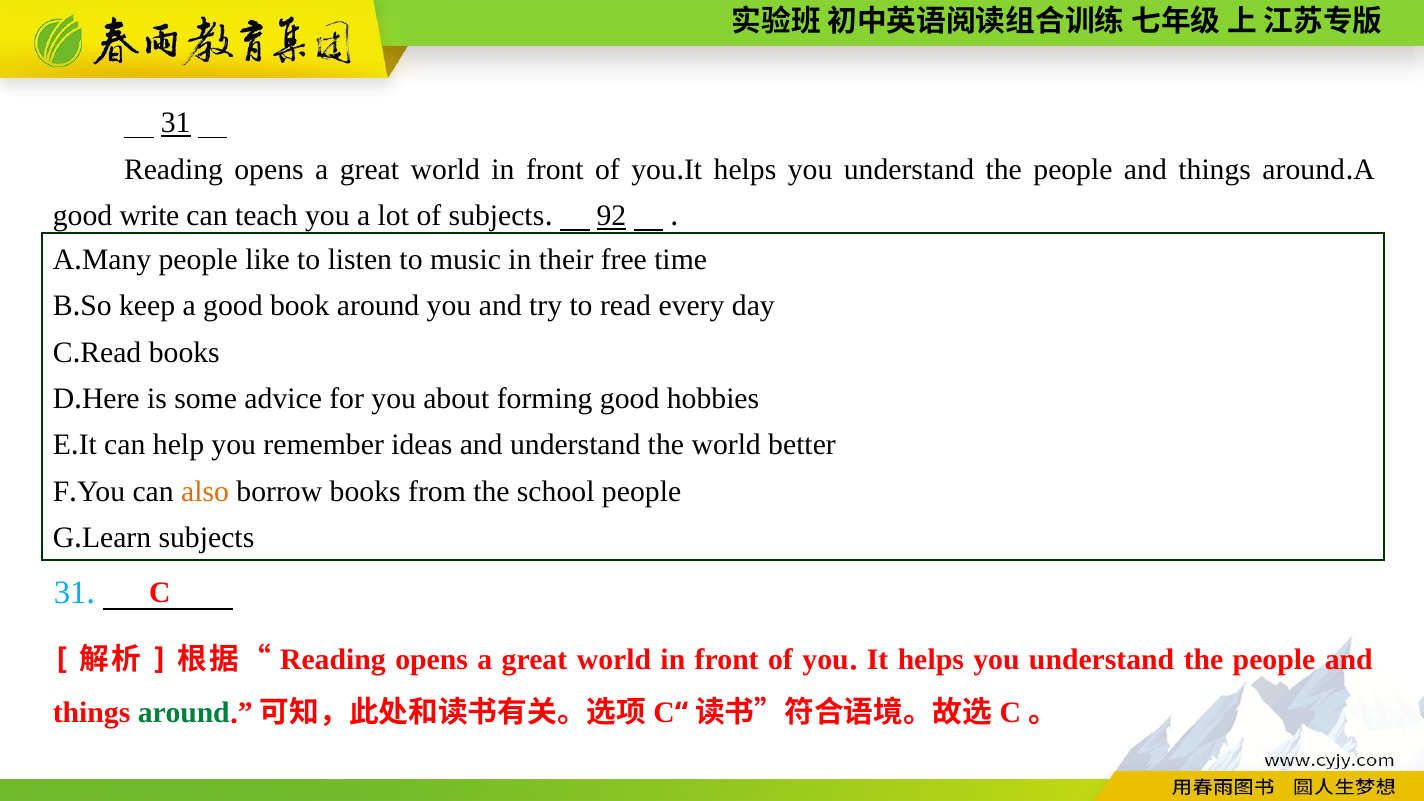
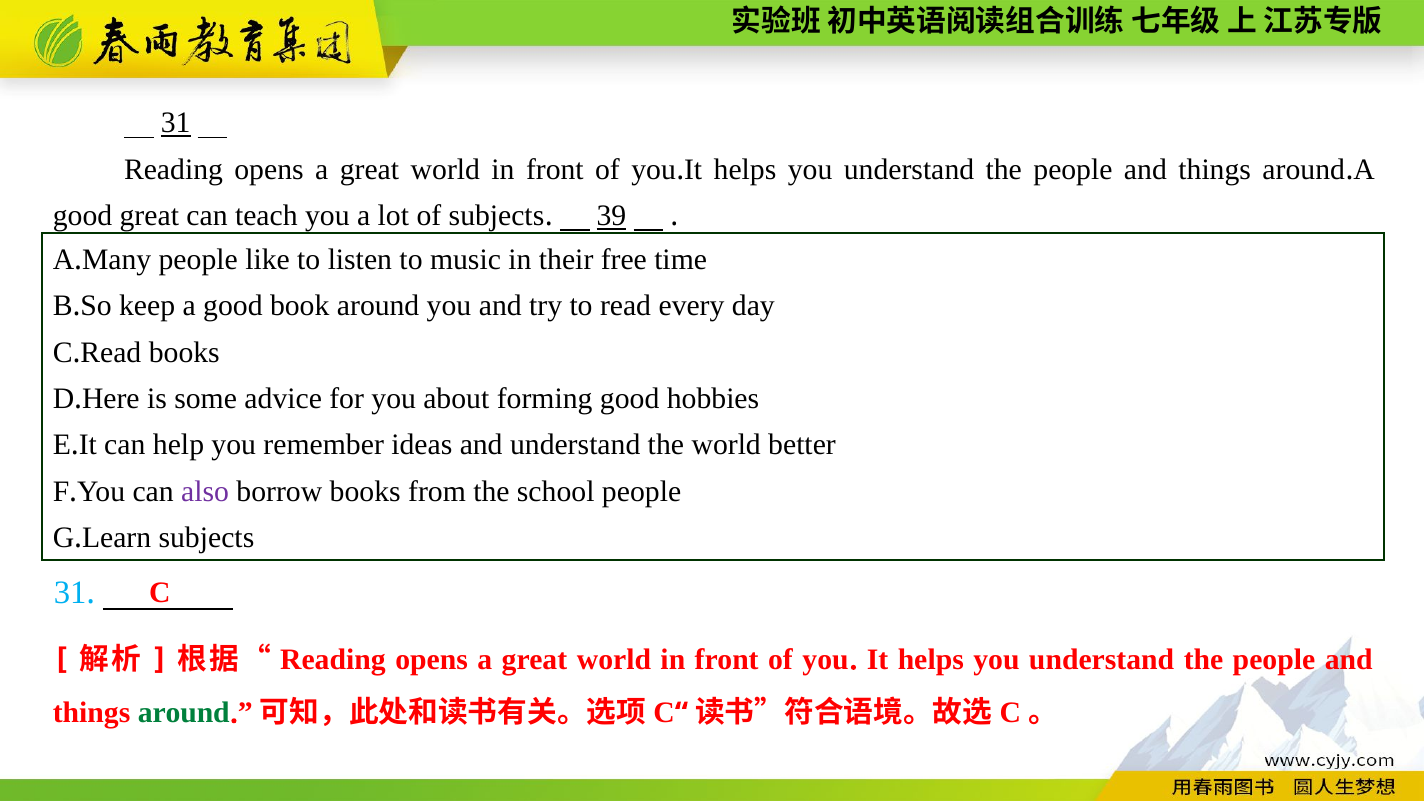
good write: write -> great (149, 216)
92: 92 -> 39 (611, 216)
also colour: orange -> purple (205, 491)
